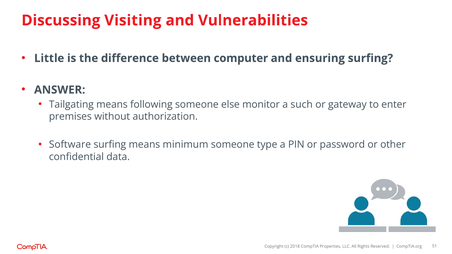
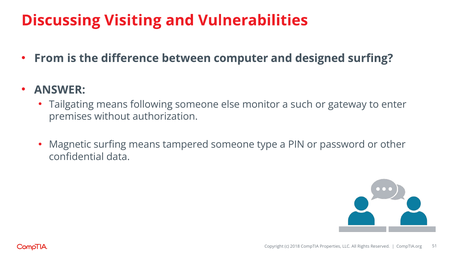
Little: Little -> From (49, 58)
ensuring: ensuring -> designed (320, 58)
Software: Software -> Magnetic (70, 145)
minimum: minimum -> tampered (186, 145)
